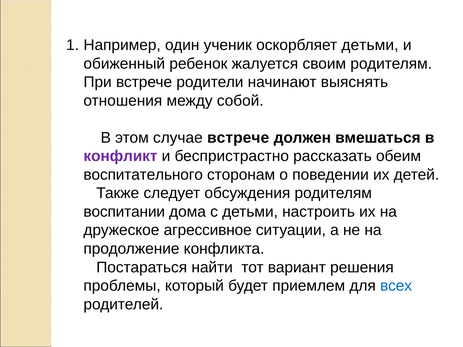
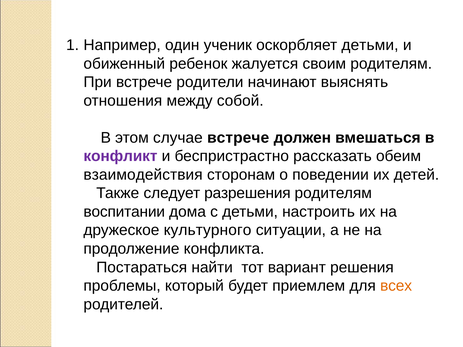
воспитательного: воспитательного -> взаимодействия (143, 175)
обсуждения: обсуждения -> разрешения (247, 193)
агрессивное: агрессивное -> культурного (208, 230)
всех colour: blue -> orange (396, 286)
